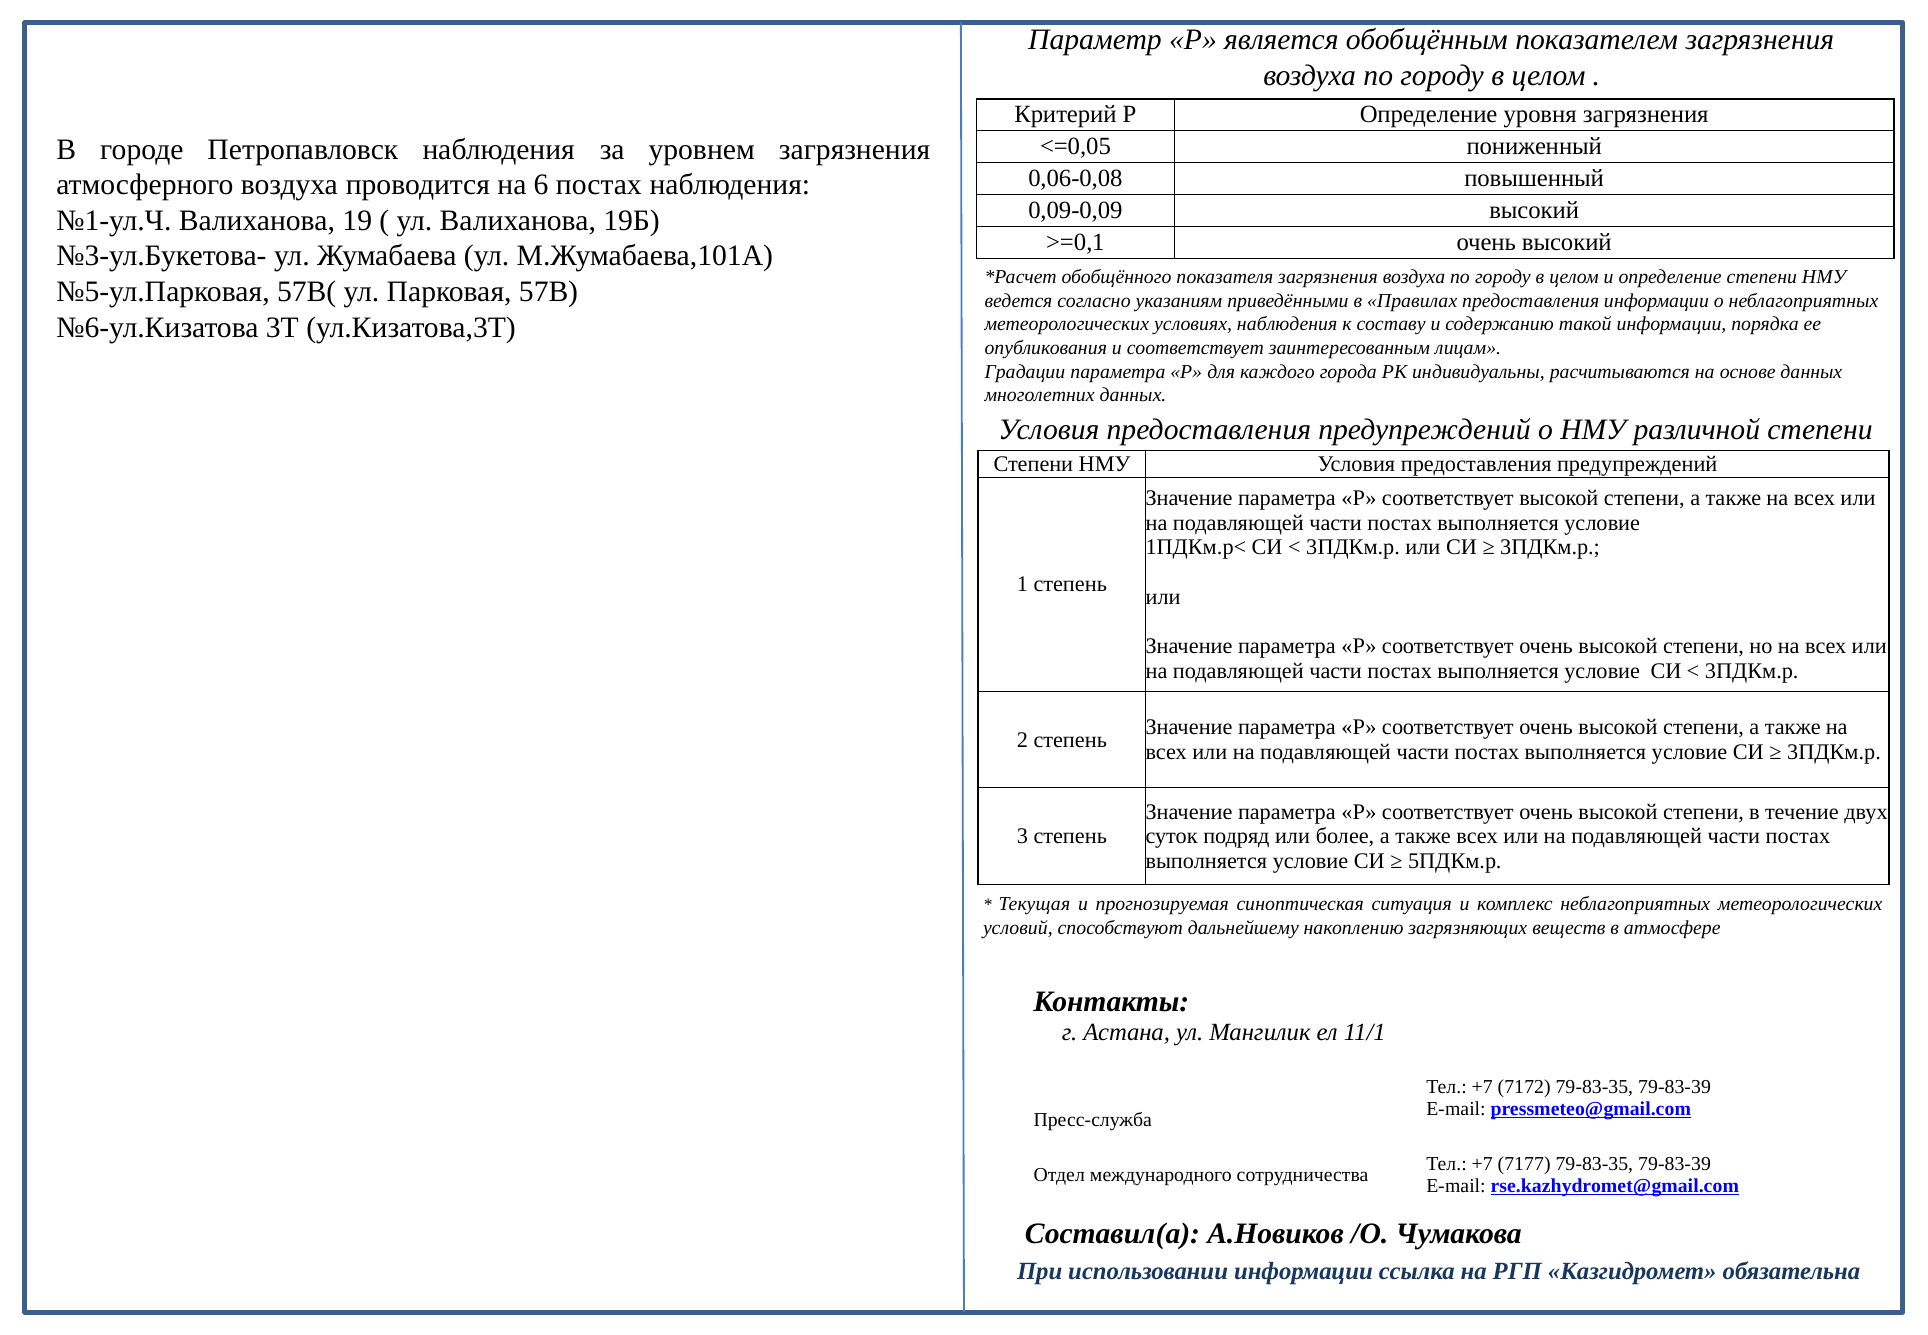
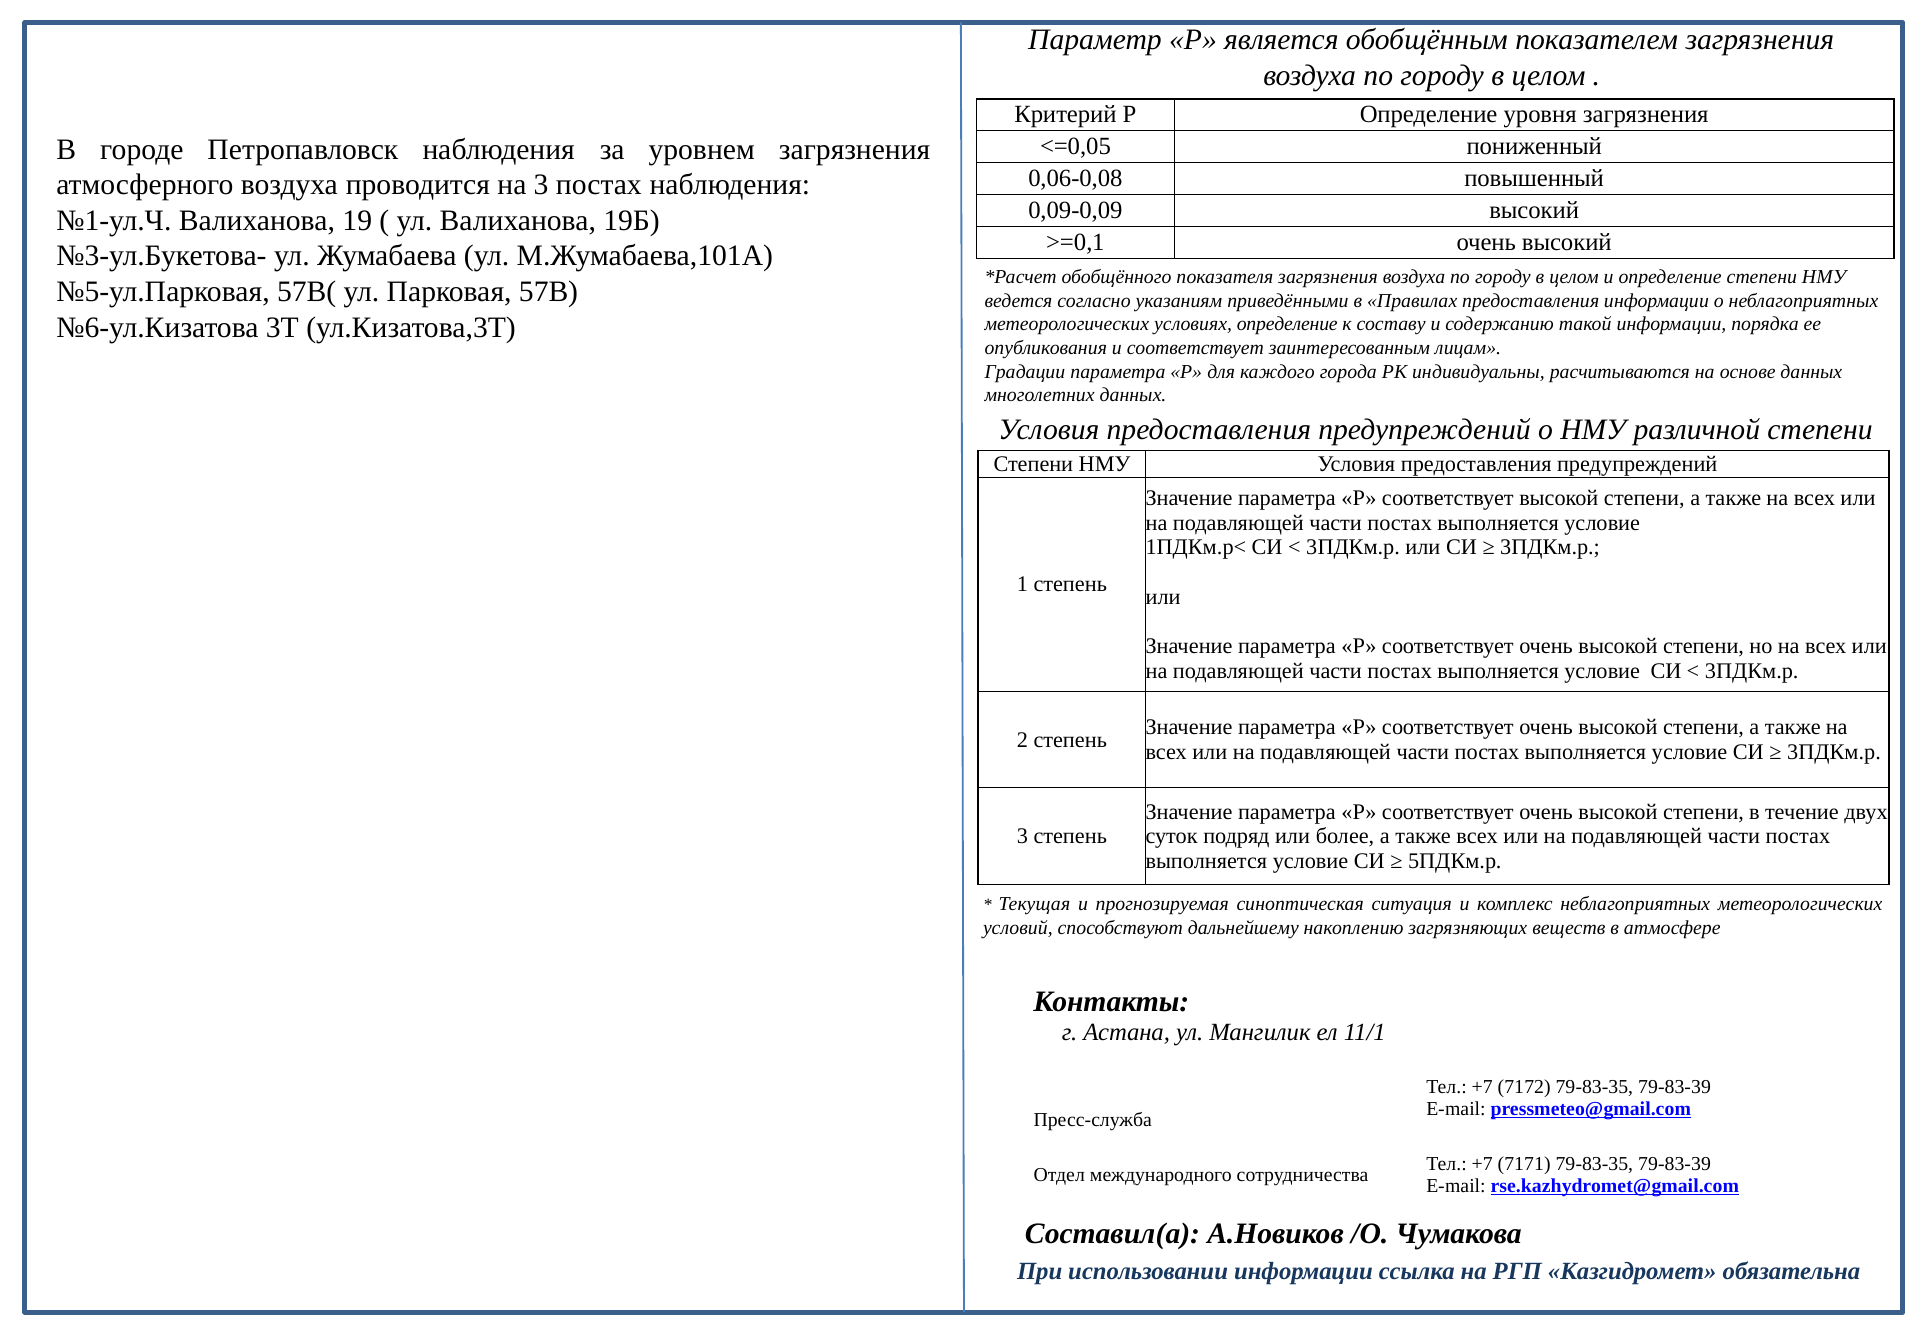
на 6: 6 -> 3 (541, 185)
условиях наблюдения: наблюдения -> определение (1287, 324)
7177: 7177 -> 7171 (1524, 1164)
